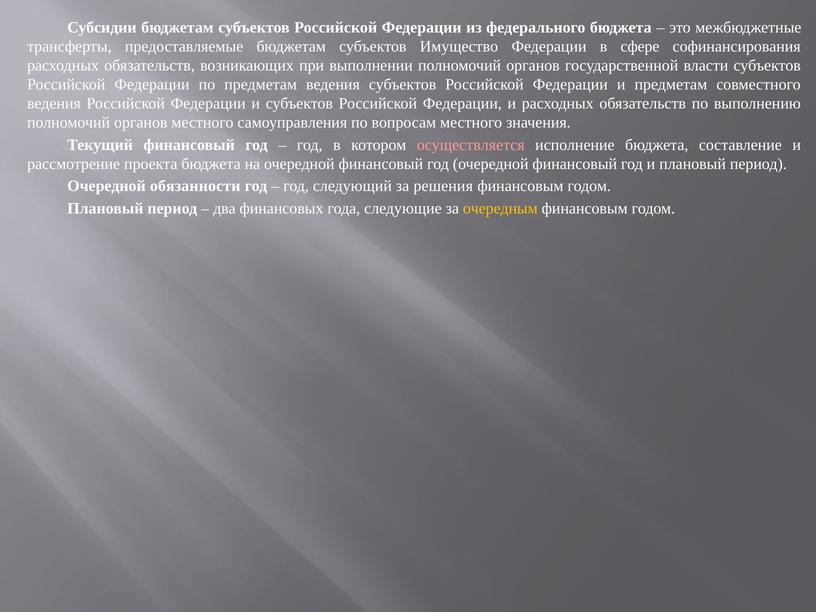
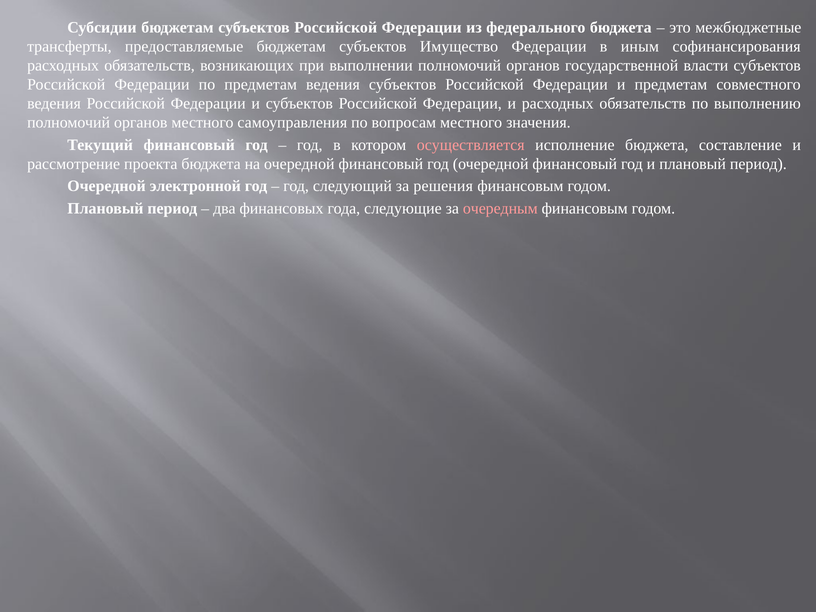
сфере: сфере -> иным (640, 46)
обязанности: обязанности -> электронной (195, 186)
очередным colour: yellow -> pink (500, 208)
